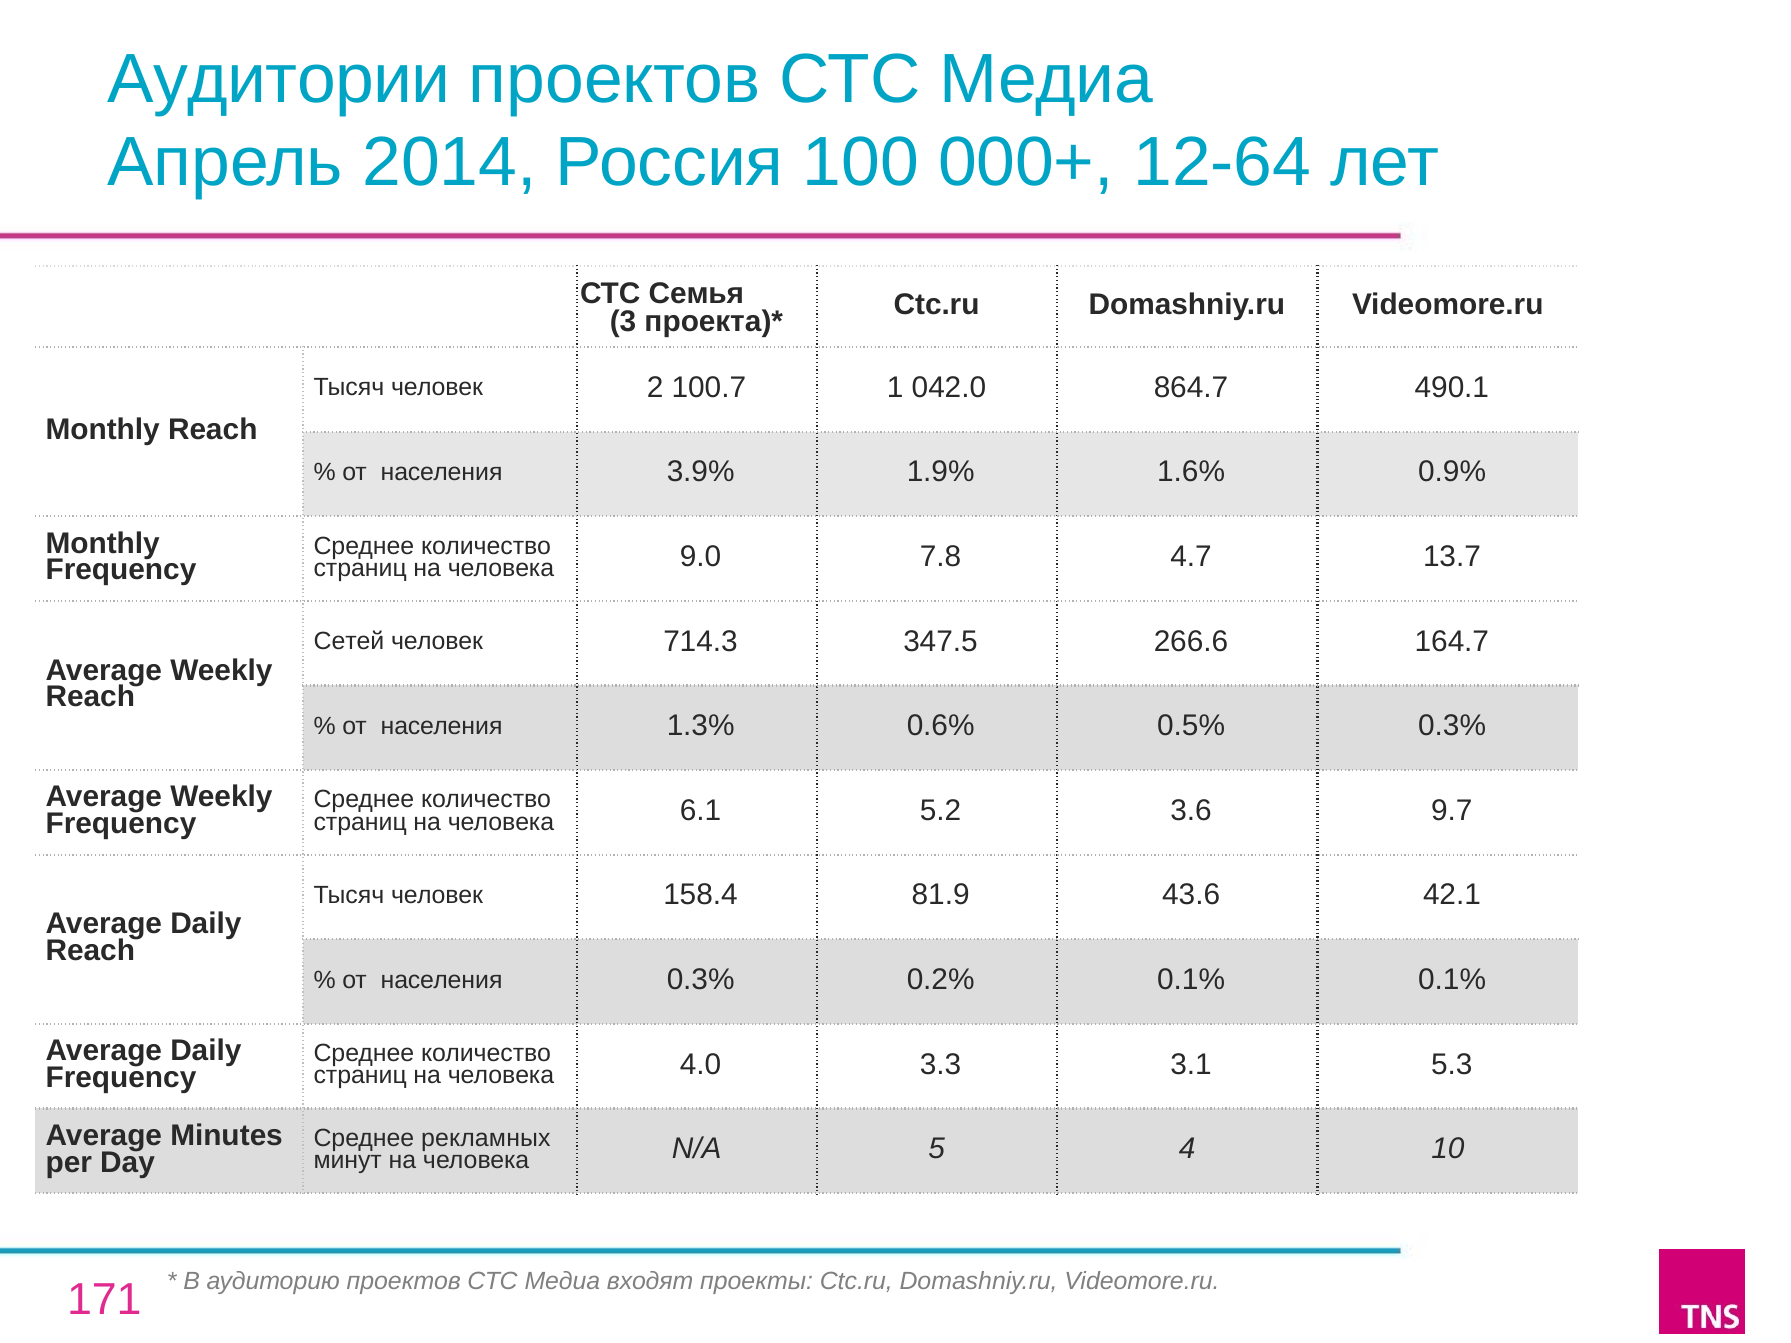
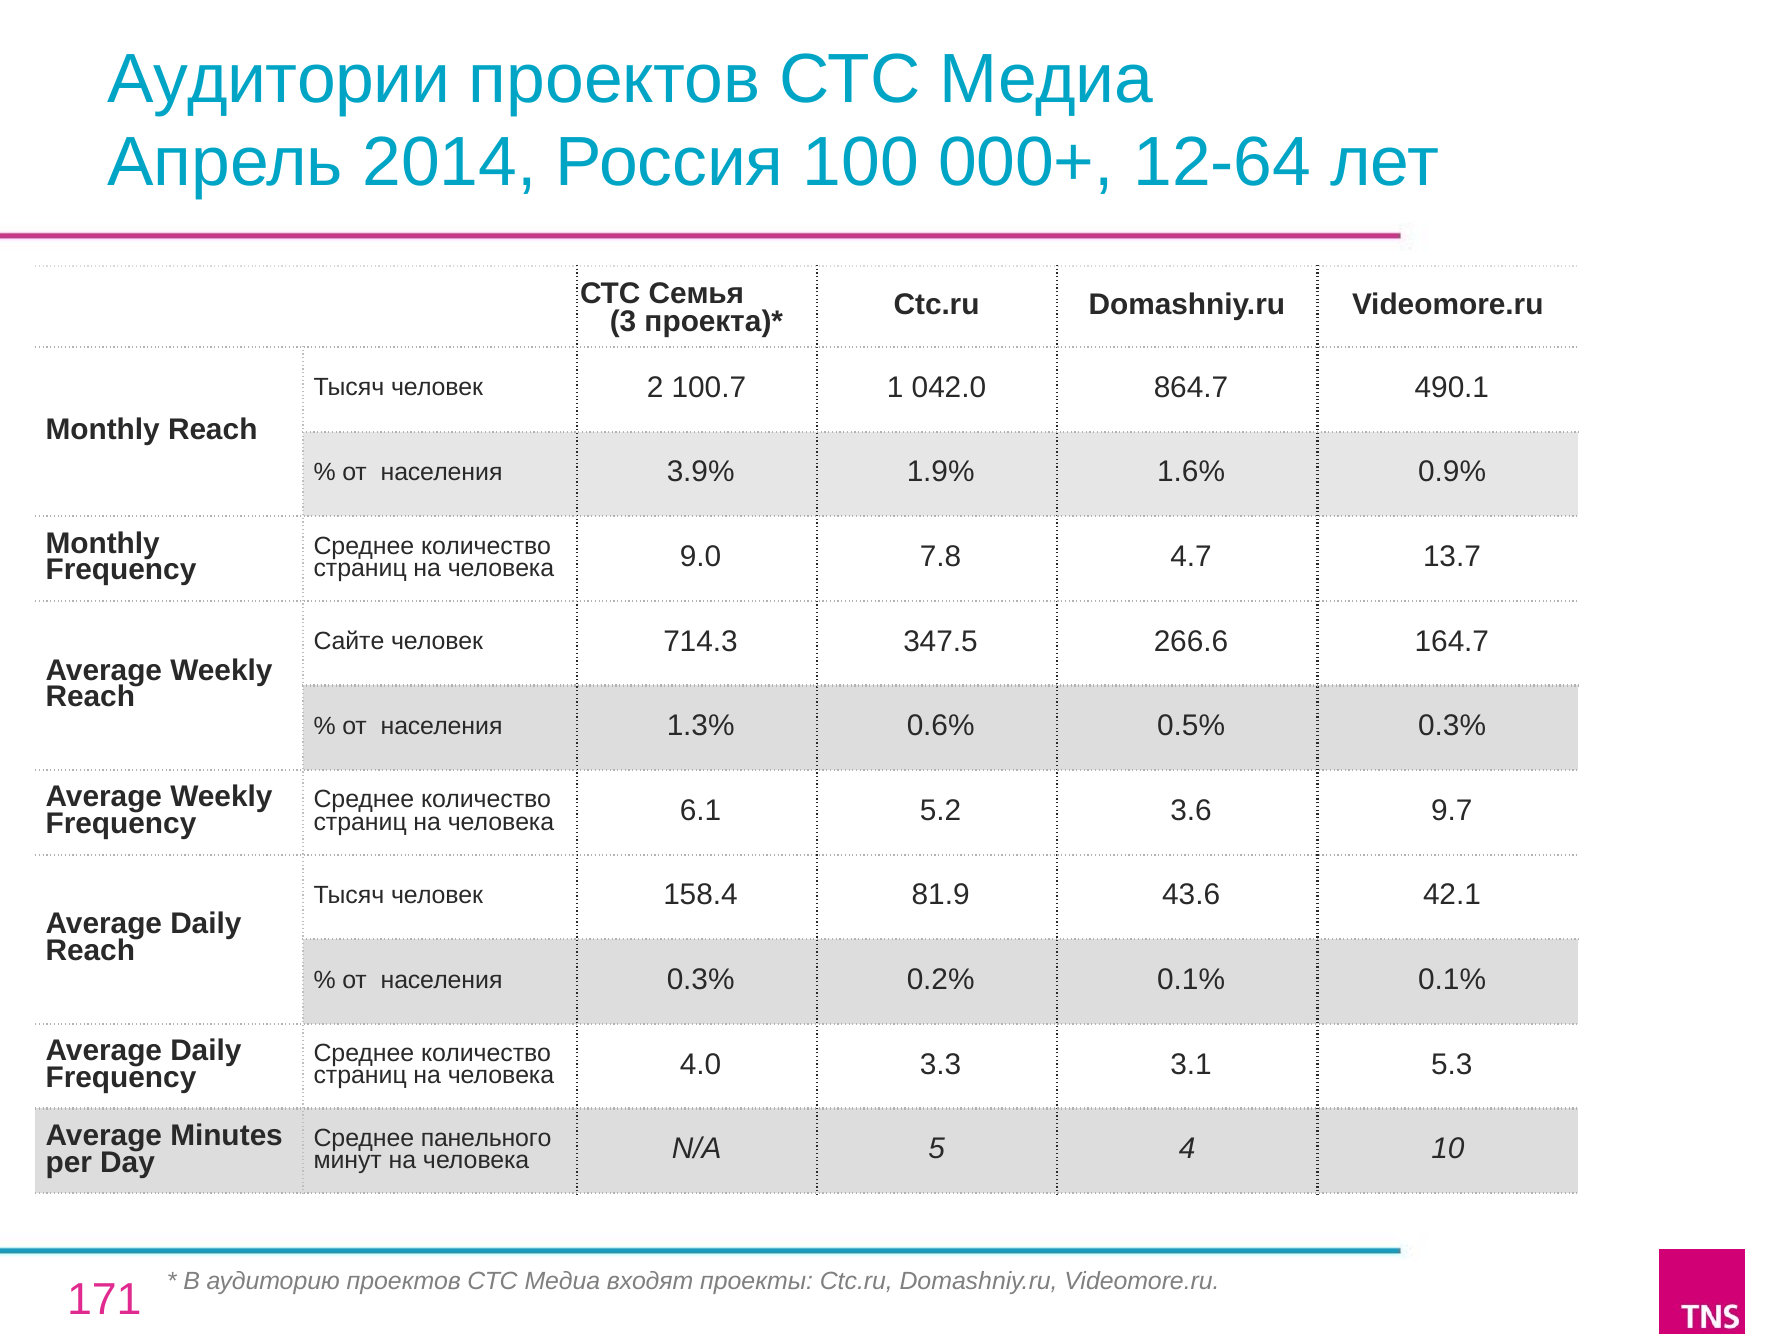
Сетей: Сетей -> Сайте (349, 642)
рекламных: рекламных -> панельного (486, 1138)
